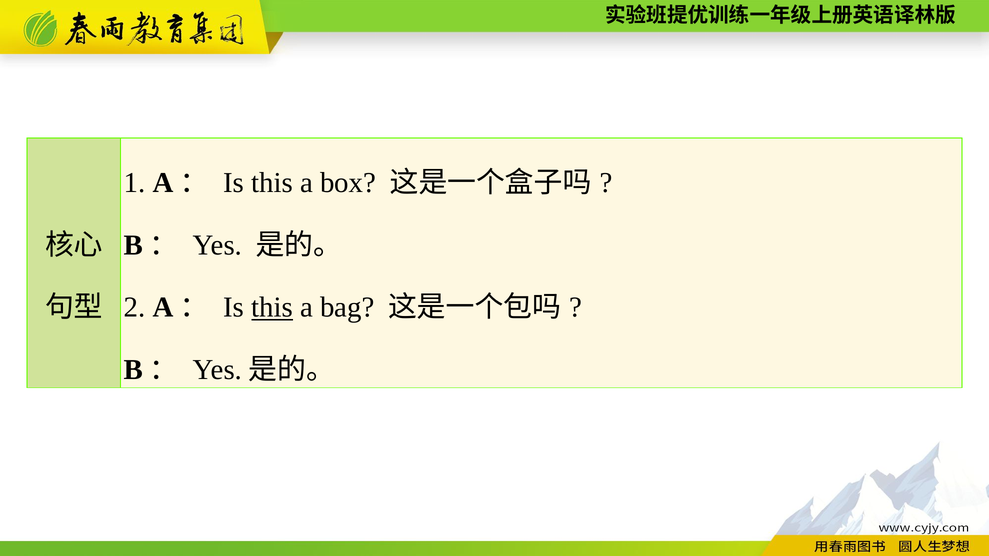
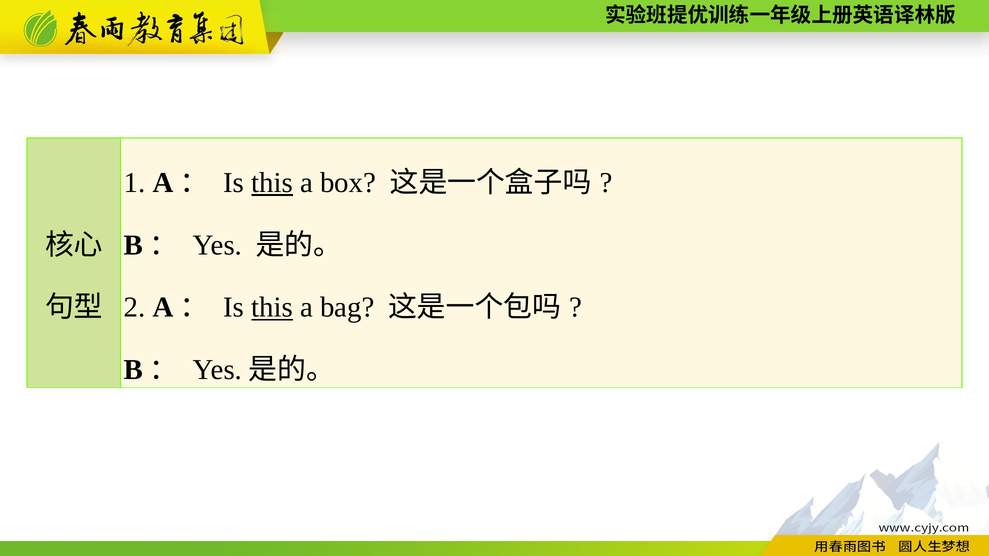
this underline: none -> present (272, 183)
